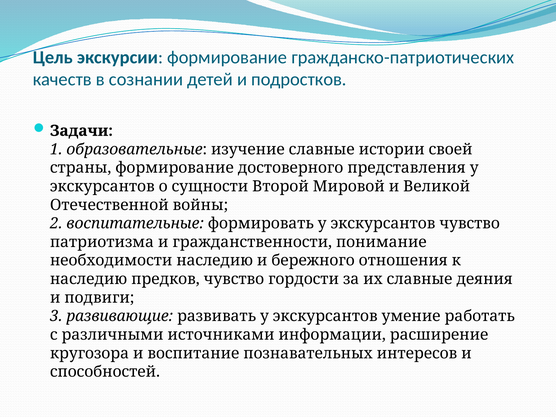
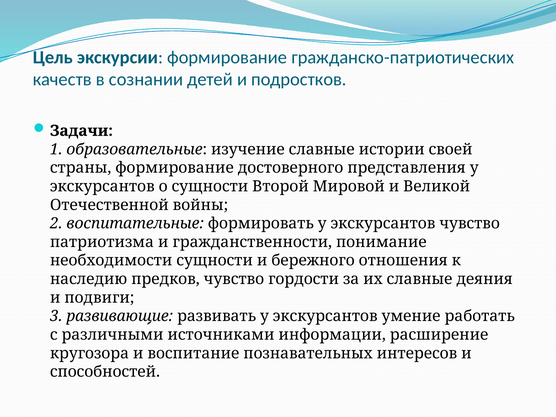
необходимости наследию: наследию -> сущности (215, 261)
